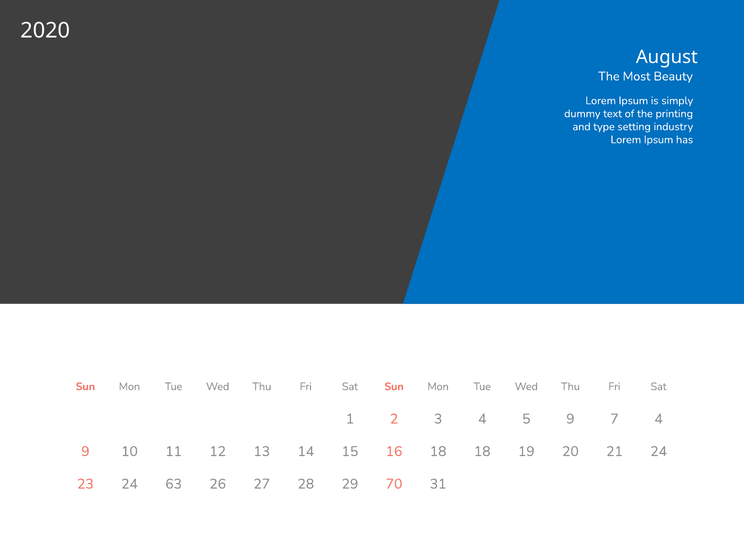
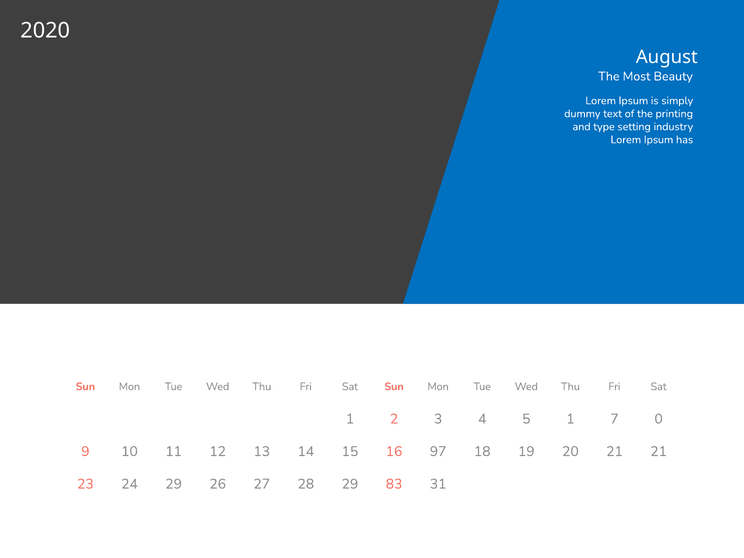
5 9: 9 -> 1 (570, 419)
7 4: 4 -> 0 (659, 419)
16 18: 18 -> 97 (438, 451)
21 24: 24 -> 21 (659, 451)
24 63: 63 -> 29 (174, 484)
70: 70 -> 83 (394, 484)
